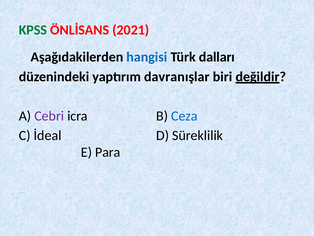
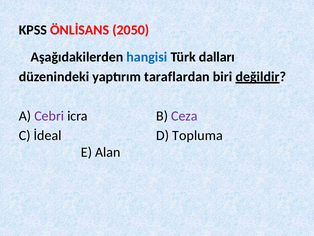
KPSS colour: green -> black (33, 30)
2021: 2021 -> 2050 (131, 30)
davranışlar: davranışlar -> taraflardan (177, 77)
Ceza colour: blue -> purple (184, 116)
Süreklilik: Süreklilik -> Topluma (198, 135)
Para: Para -> Alan (108, 152)
